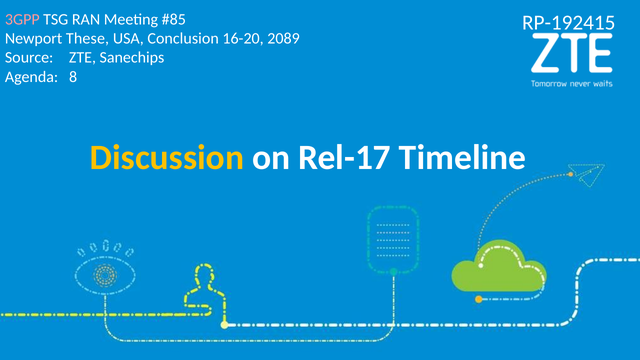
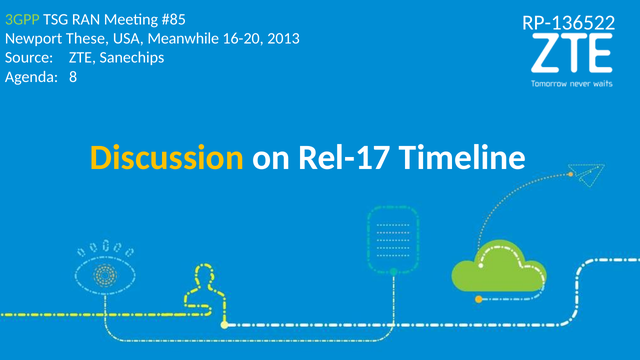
3GPP colour: pink -> light green (22, 19)
RP-192415: RP-192415 -> RP-136522 (569, 23)
Conclusion: Conclusion -> Meanwhile (183, 38)
2089: 2089 -> 2013 (284, 38)
